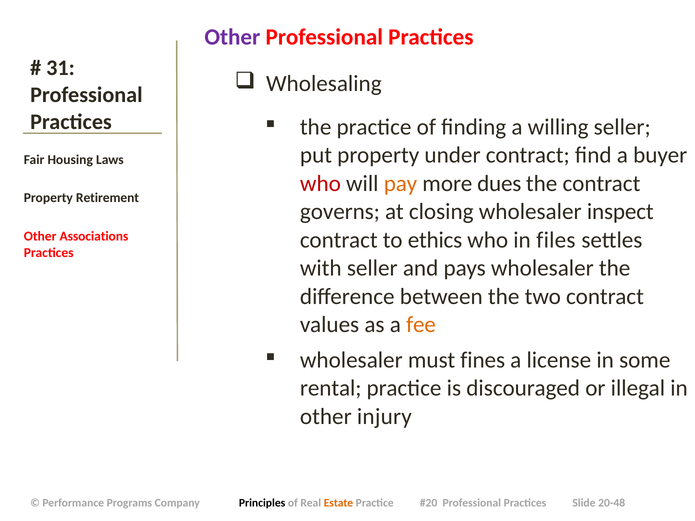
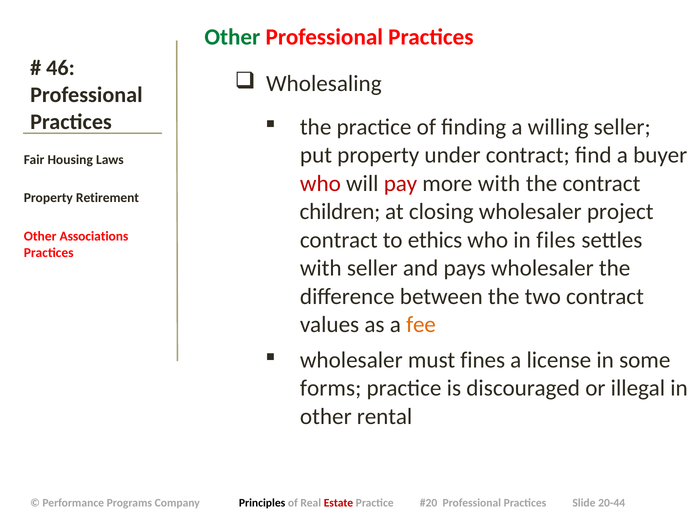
Other colour: purple -> green (232, 37)
31: 31 -> 46 (60, 68)
pay colour: orange -> red (400, 184)
more dues: dues -> with (499, 184)
governs: governs -> children (340, 212)
inspect: inspect -> project (620, 212)
rental: rental -> forms (331, 388)
injury: injury -> rental (385, 417)
Estate colour: orange -> red (338, 503)
20-48: 20-48 -> 20-44 (612, 503)
